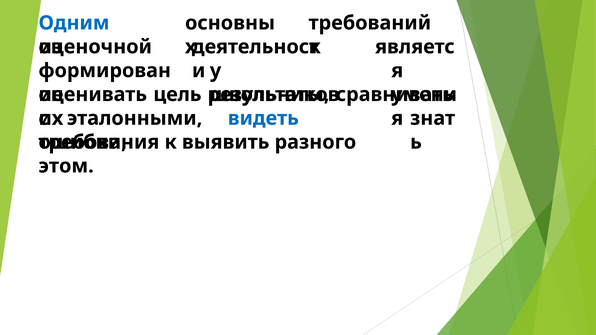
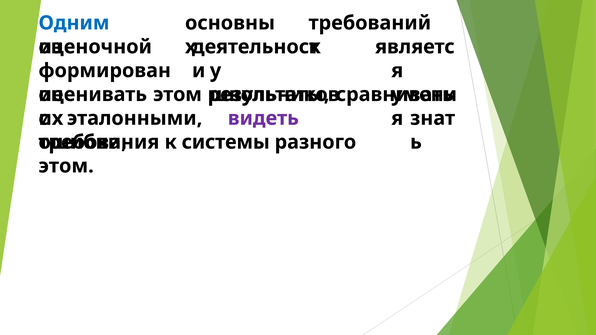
цель: цель -> этом (177, 95)
видеть colour: blue -> purple (263, 118)
выявить: выявить -> системы (226, 142)
